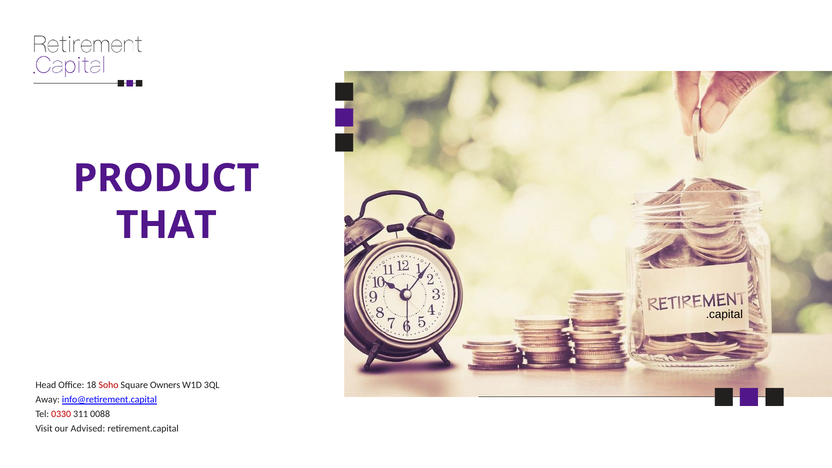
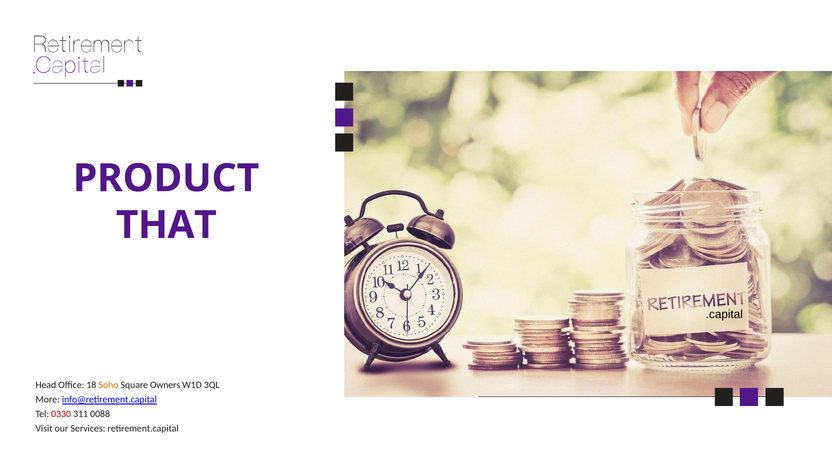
Soho colour: red -> orange (108, 385)
Away: Away -> More (48, 400)
Advised: Advised -> Services (88, 428)
